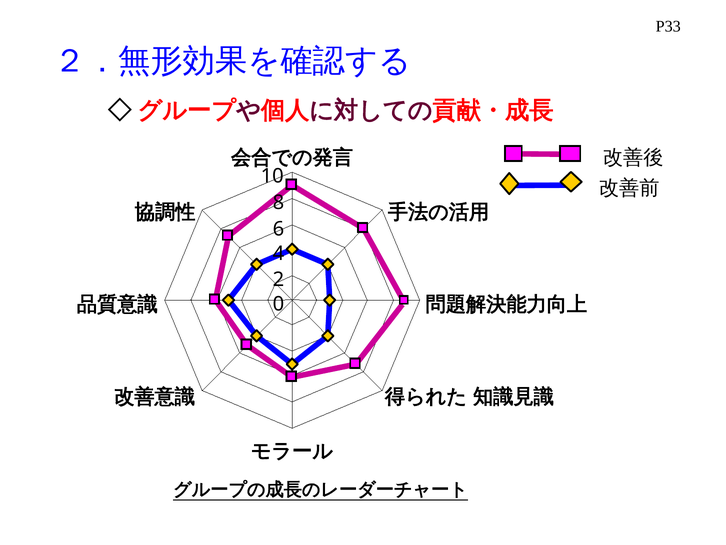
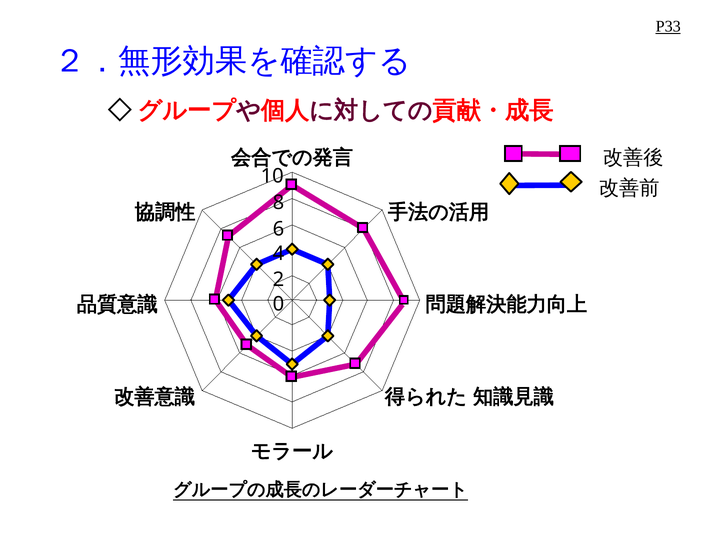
P33 underline: none -> present (668, 26)
